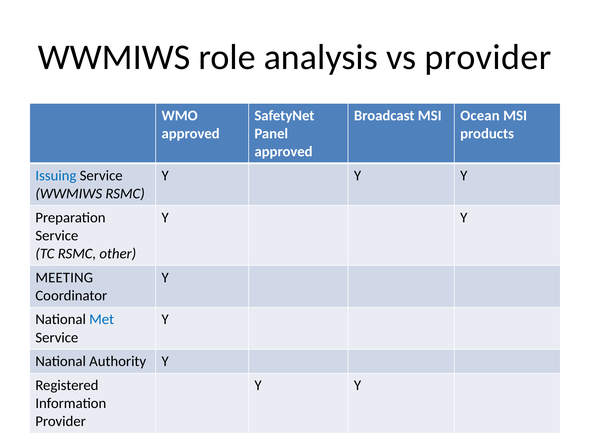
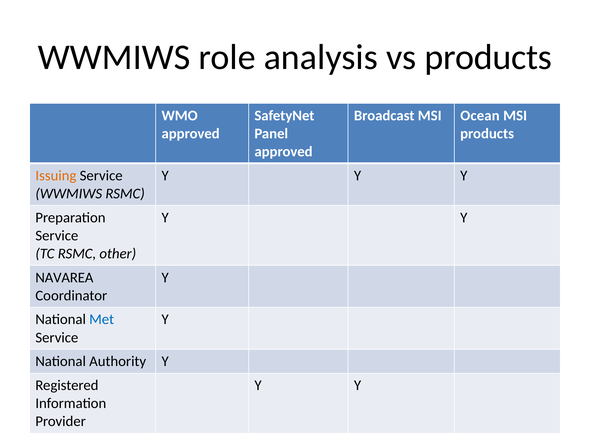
vs provider: provider -> products (488, 57)
Issuing colour: blue -> orange (56, 175)
MEETING: MEETING -> NAVAREA (64, 277)
